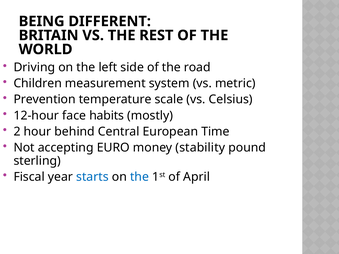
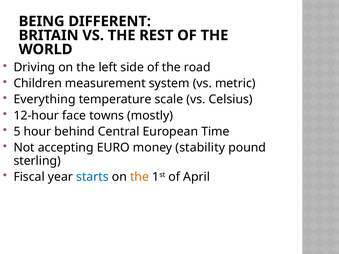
Prevention: Prevention -> Everything (45, 100)
habits: habits -> towns (107, 116)
2: 2 -> 5 (17, 132)
the colour: blue -> orange (139, 177)
